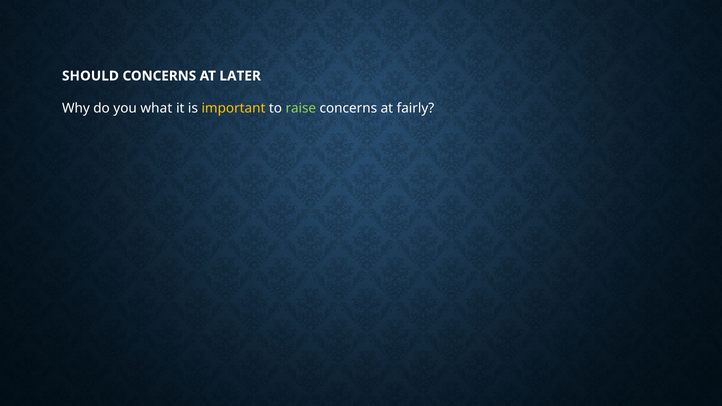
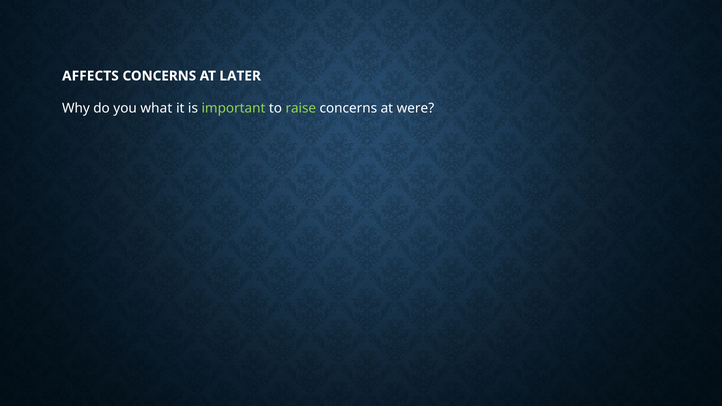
SHOULD: SHOULD -> AFFECTS (90, 76)
important colour: yellow -> light green (233, 108)
fairly: fairly -> were (415, 108)
